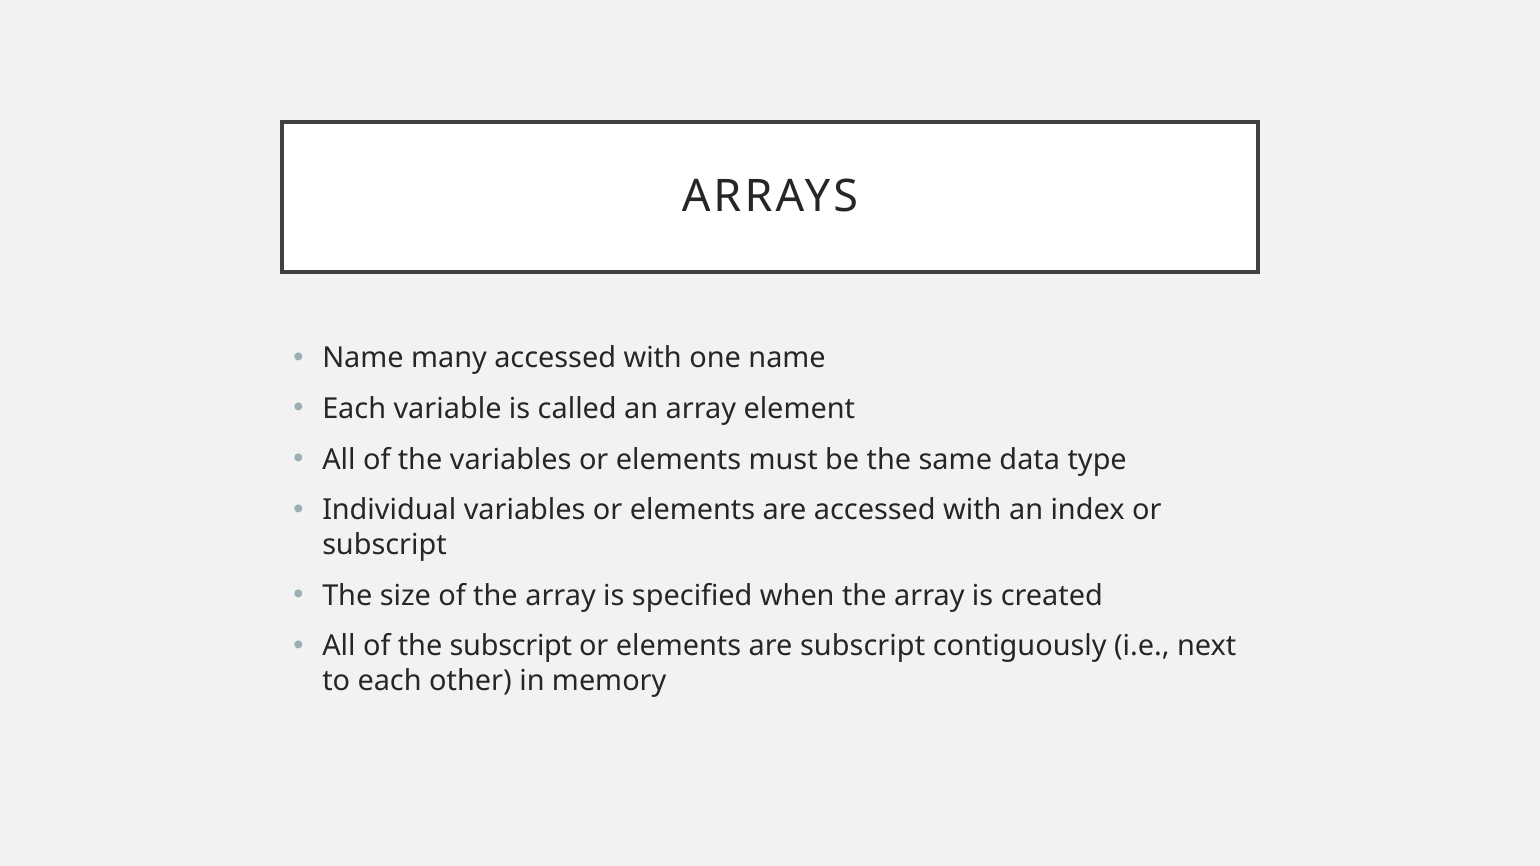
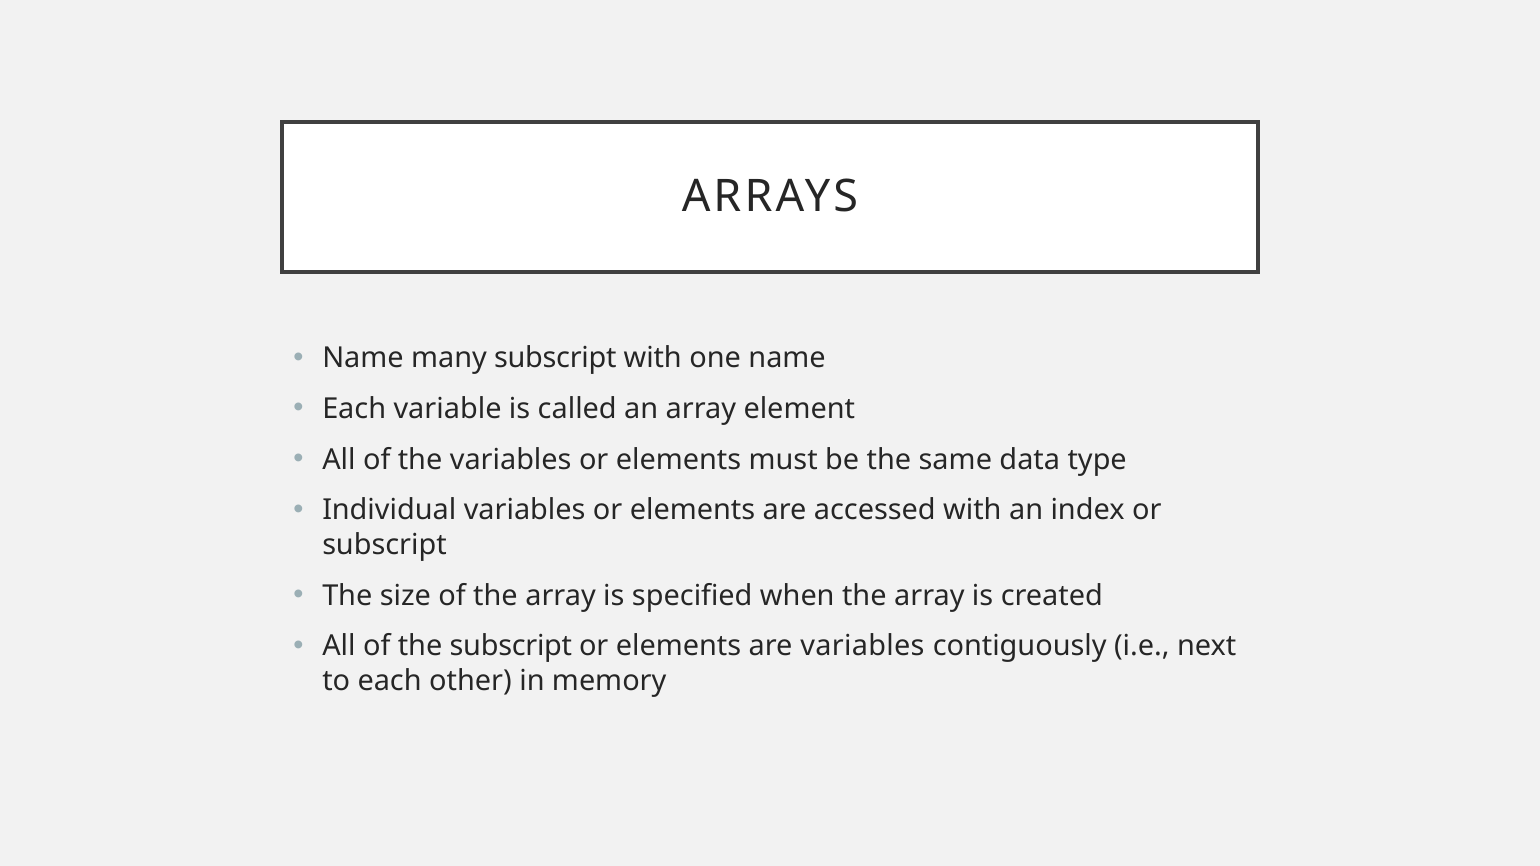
many accessed: accessed -> subscript (555, 358)
are subscript: subscript -> variables (863, 646)
